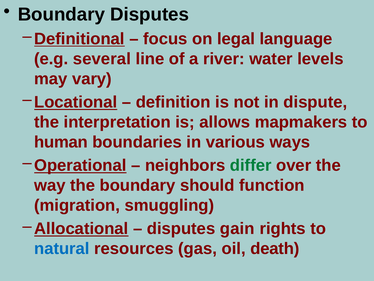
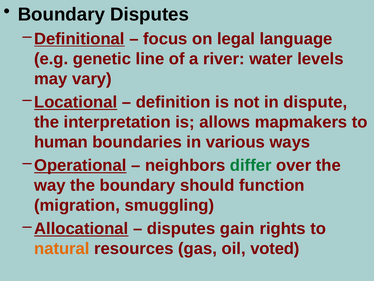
several: several -> genetic (102, 59)
natural colour: blue -> orange (62, 248)
death: death -> voted (275, 248)
